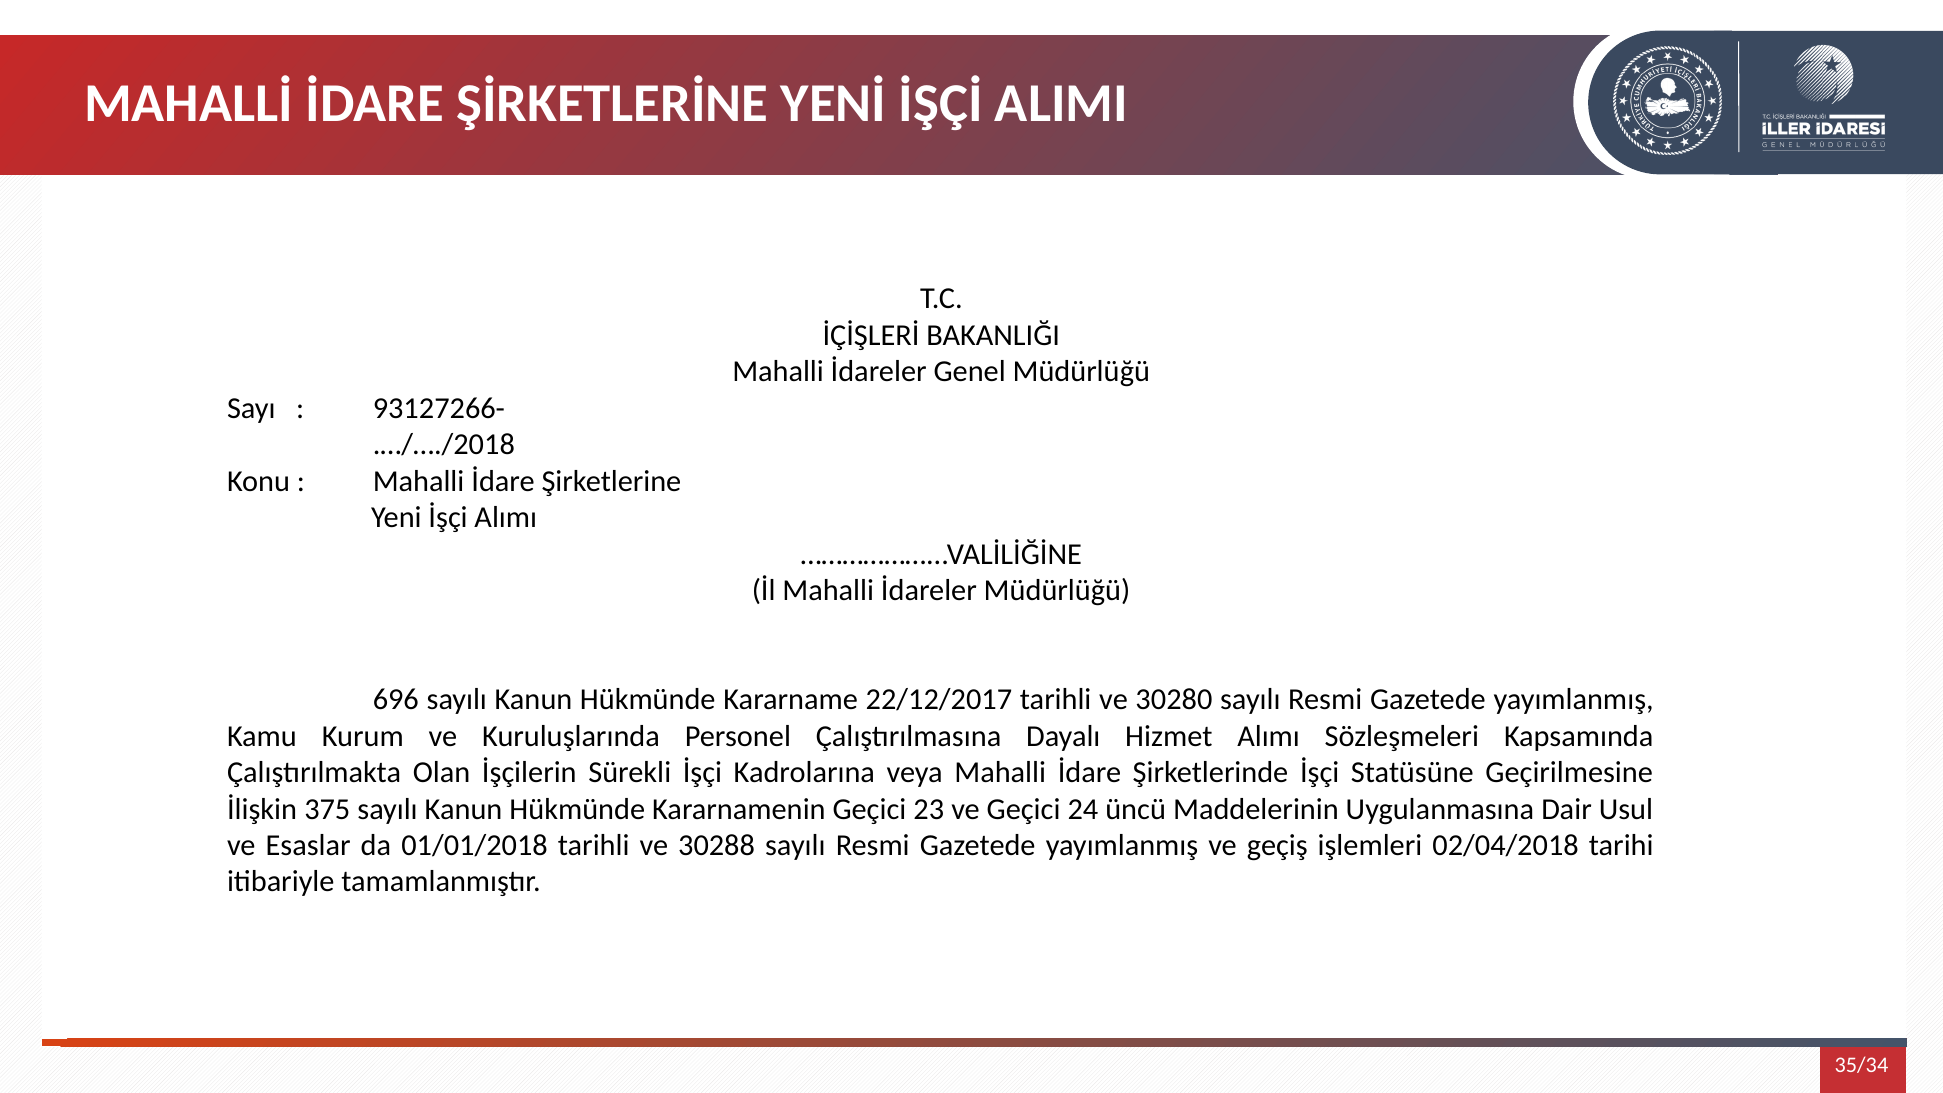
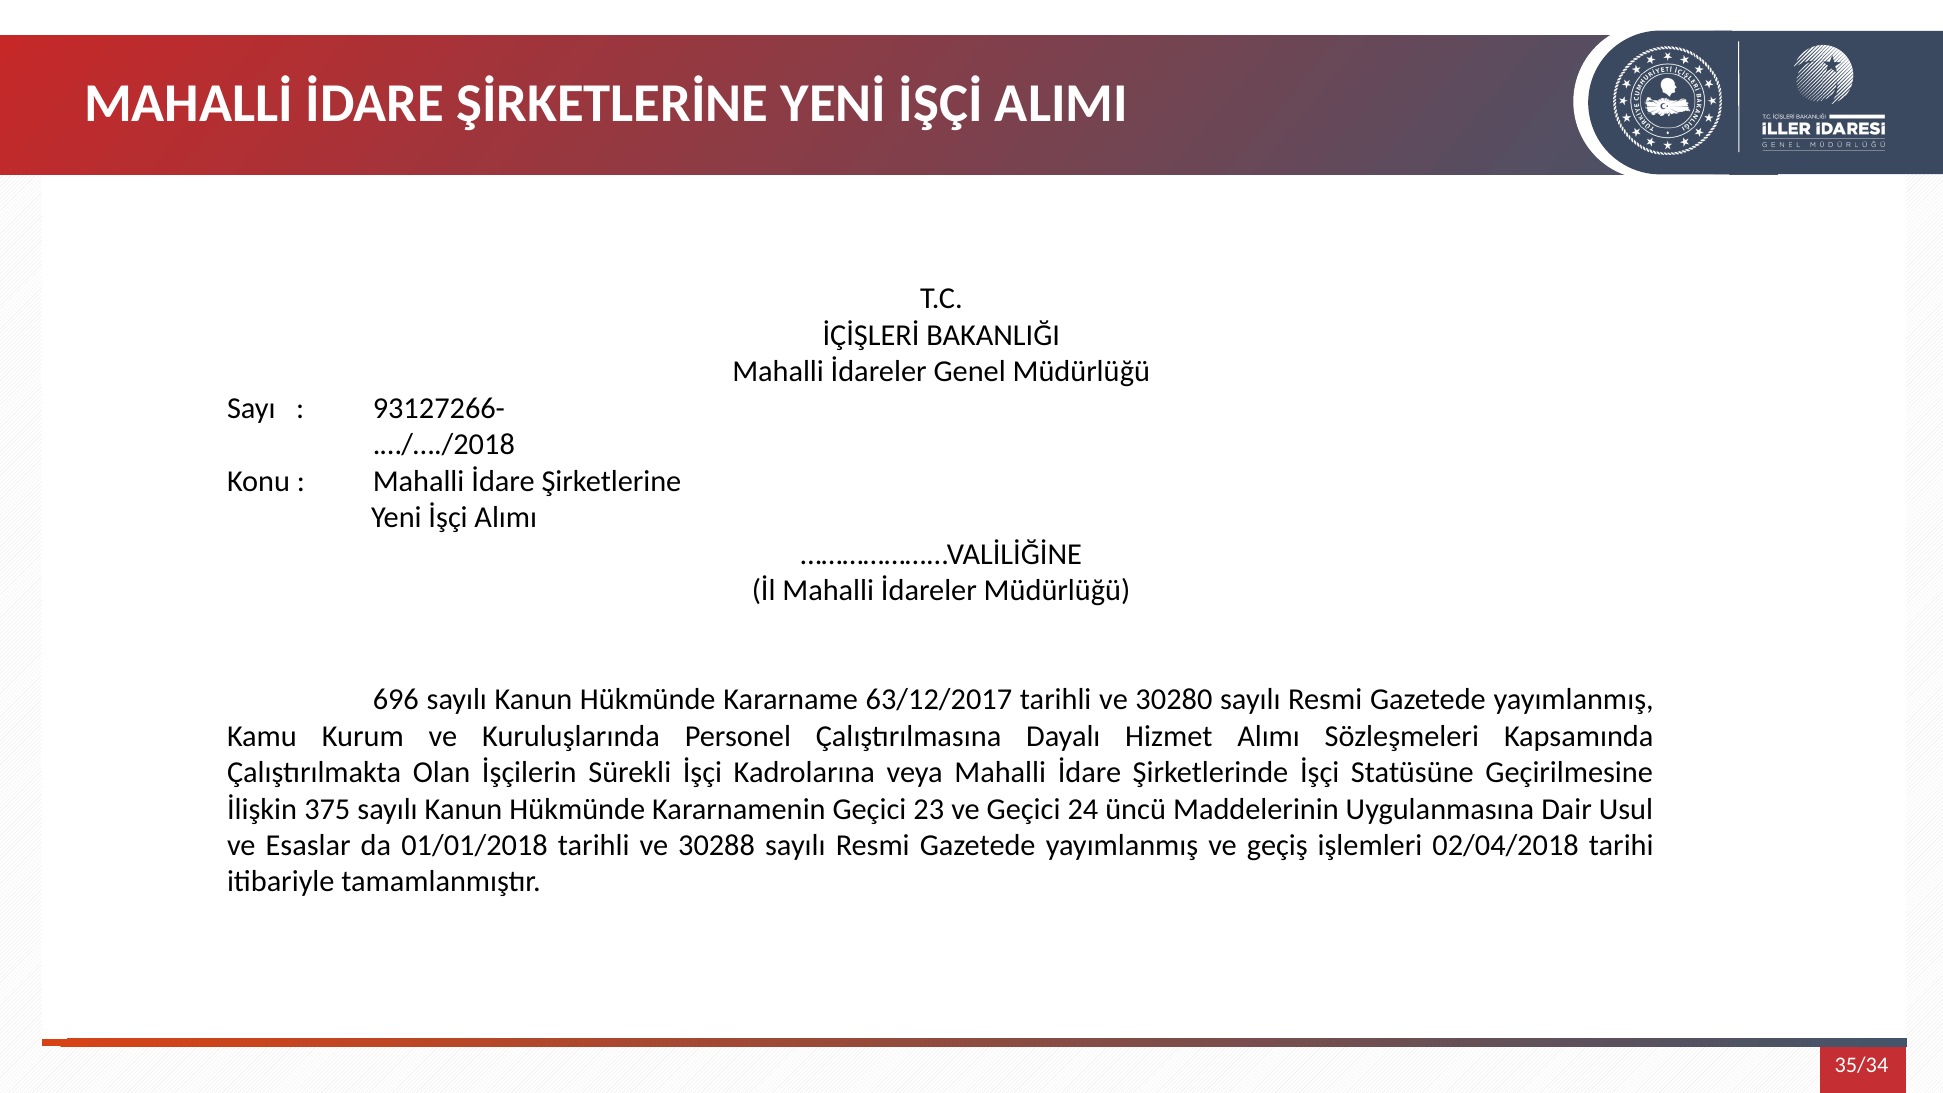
22/12/2017: 22/12/2017 -> 63/12/2017 (939, 700)
